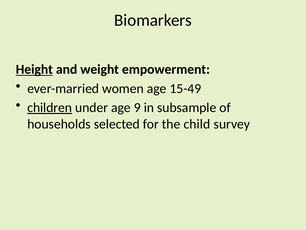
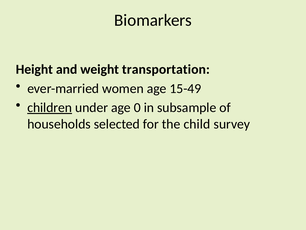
Height underline: present -> none (34, 69)
empowerment: empowerment -> transportation (166, 69)
9: 9 -> 0 (137, 107)
